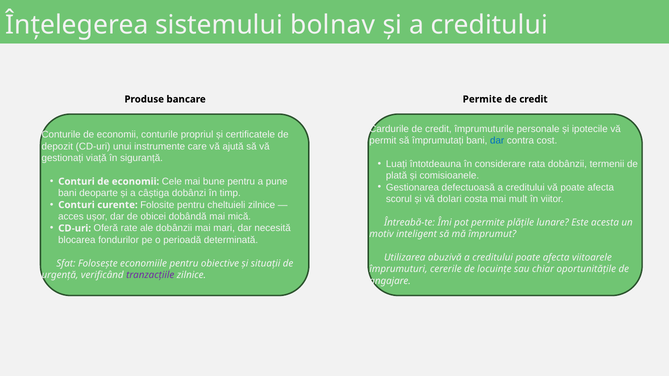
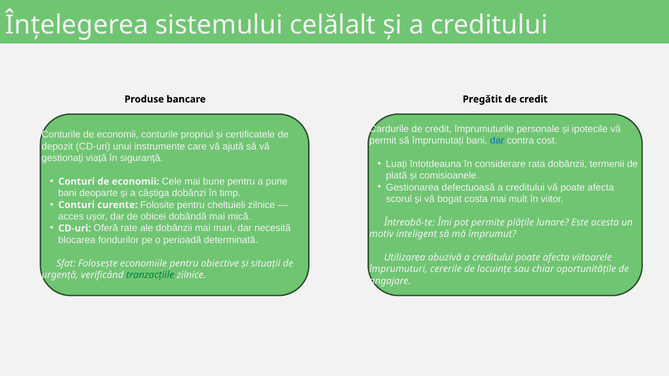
bolnav: bolnav -> celălalt (333, 25)
bancare Permite: Permite -> Pregătit (482, 99)
dolari: dolari -> bogat (450, 199)
tranzacțiile colour: purple -> green (150, 275)
